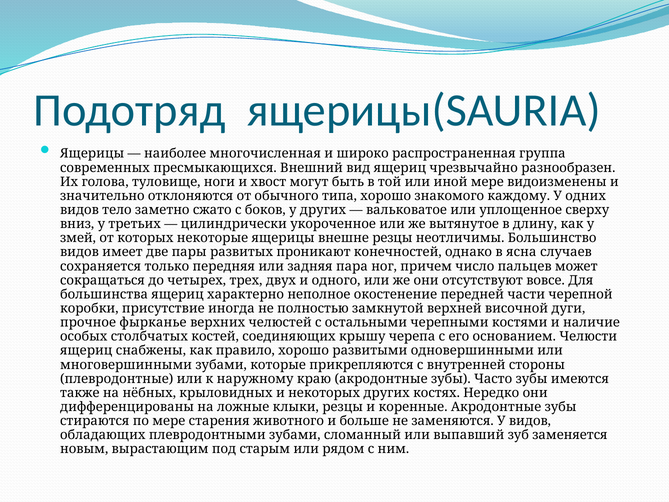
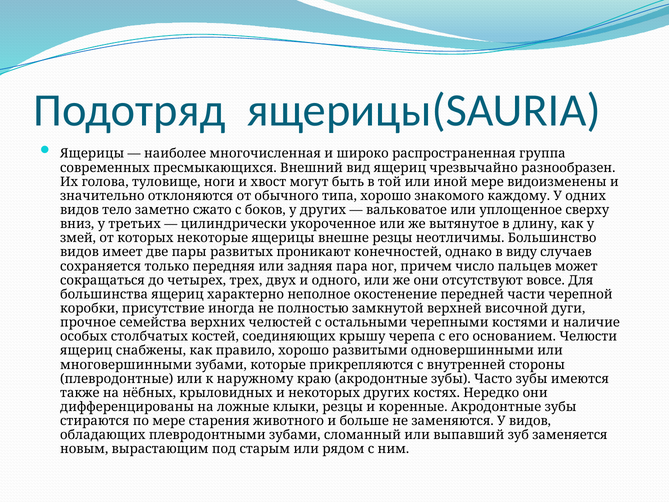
ясна: ясна -> виду (521, 252)
фырканье: фырканье -> семейства (153, 322)
